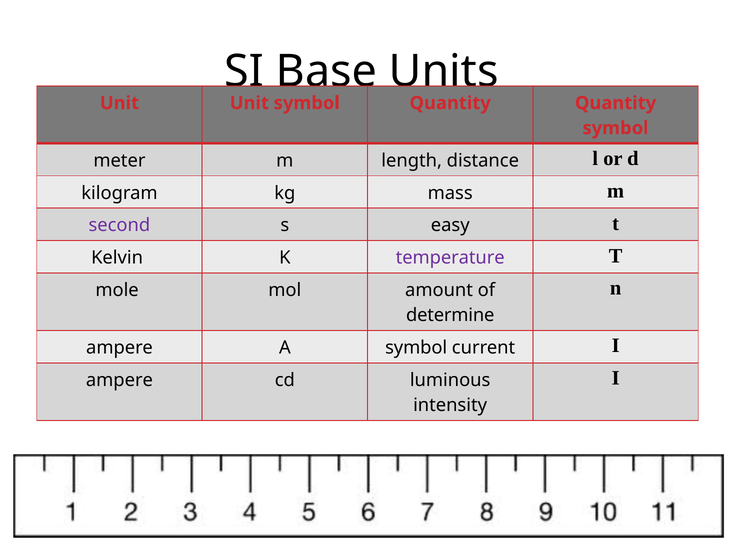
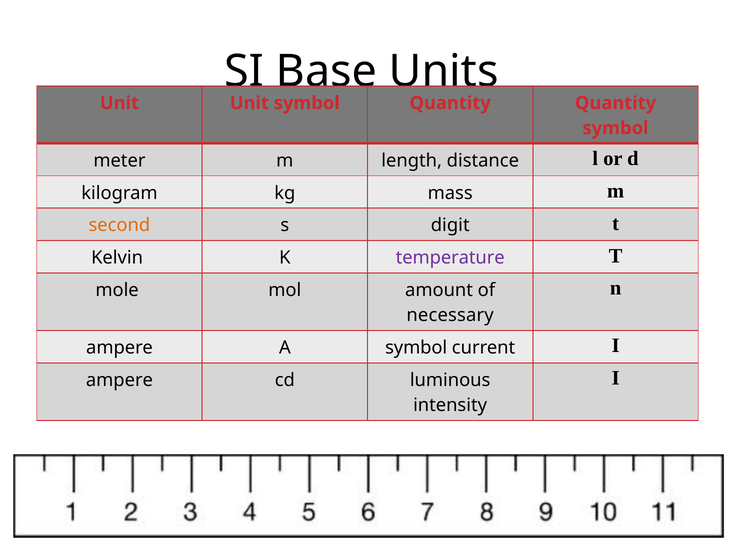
second colour: purple -> orange (119, 225)
easy: easy -> digit (450, 225)
determine: determine -> necessary (450, 315)
